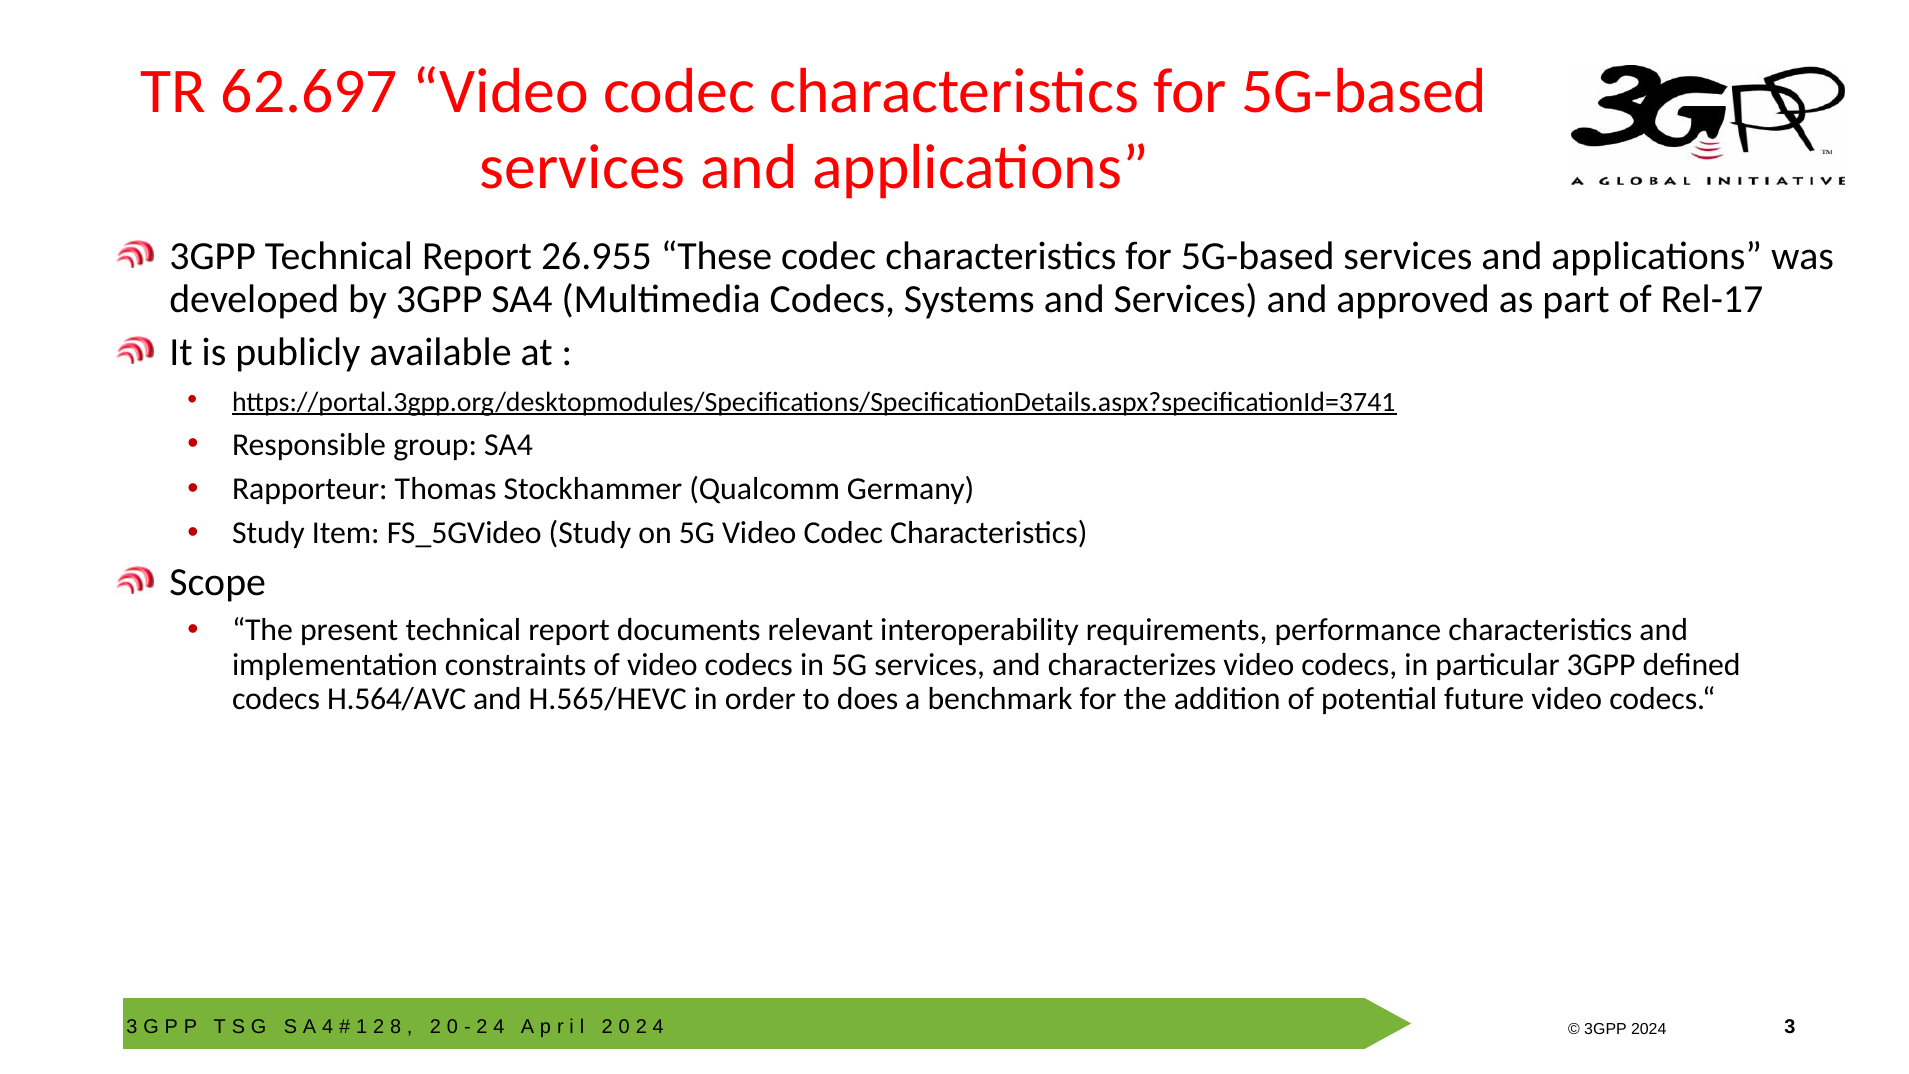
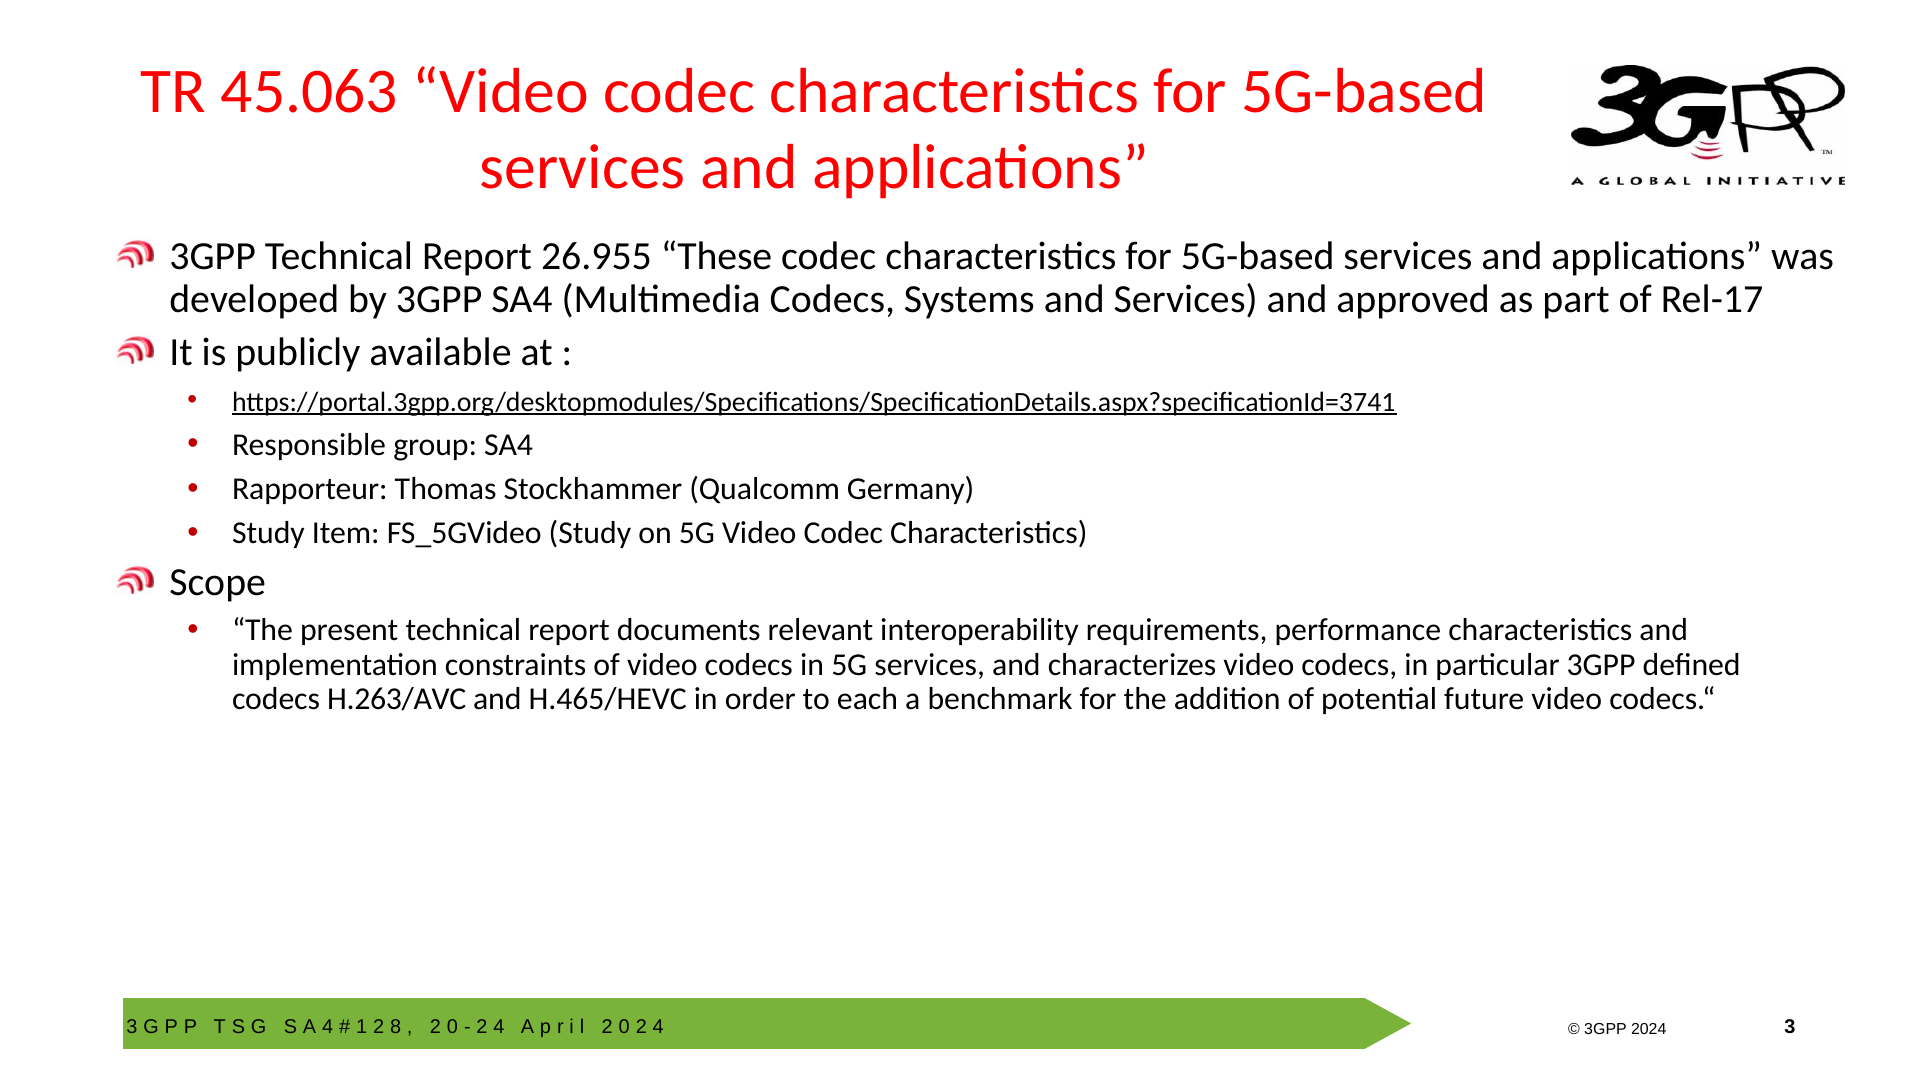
62.697: 62.697 -> 45.063 (309, 92)
H.564/AVC: H.564/AVC -> H.263/AVC (397, 699)
H.565/HEVC: H.565/HEVC -> H.465/HEVC (608, 699)
does: does -> each (868, 699)
